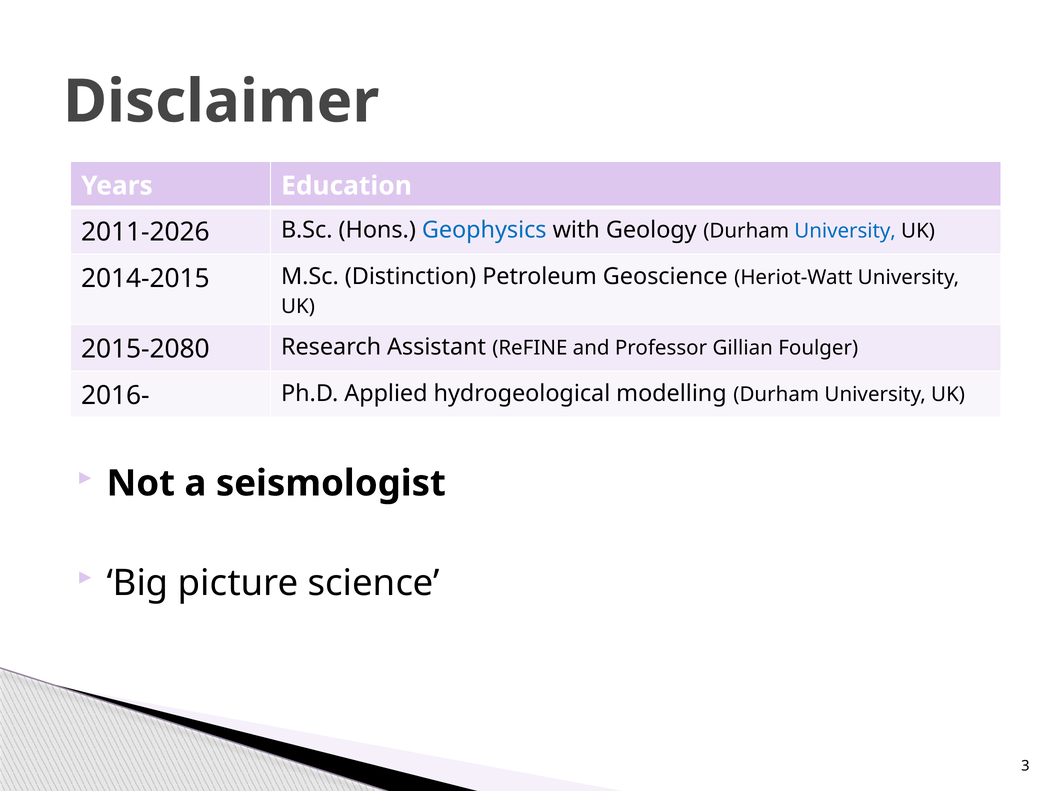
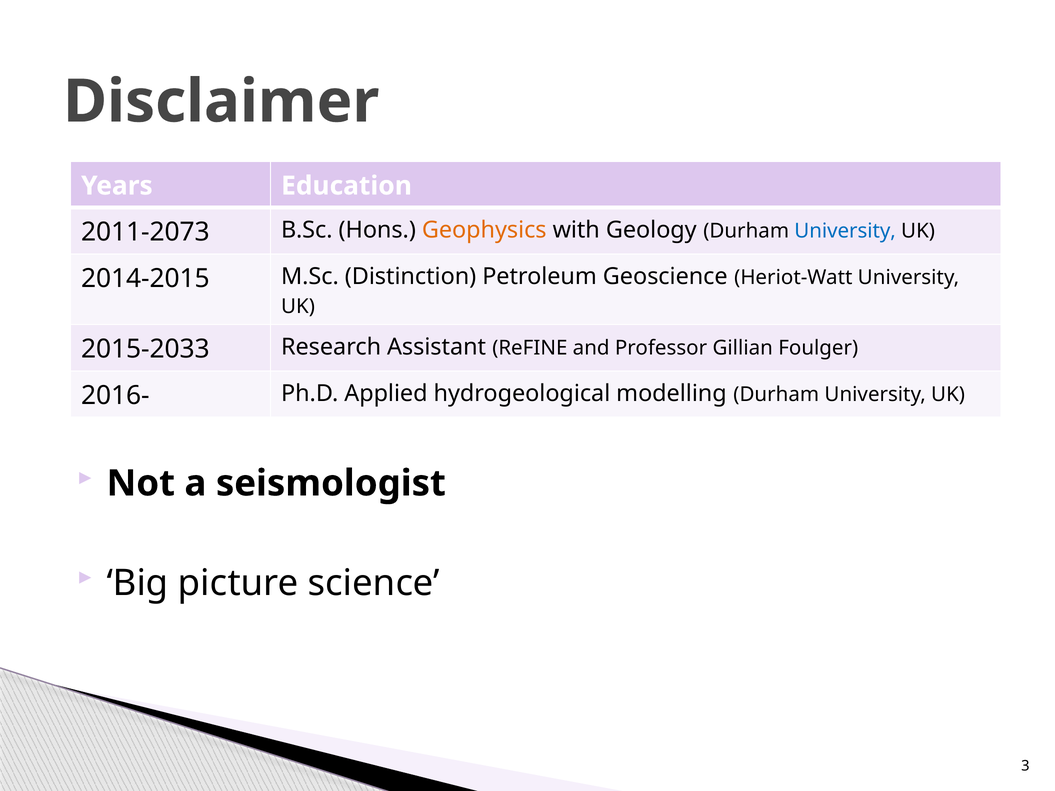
2011-2026: 2011-2026 -> 2011-2073 (146, 232)
Geophysics colour: blue -> orange (484, 230)
2015-2080: 2015-2080 -> 2015-2033 (146, 349)
